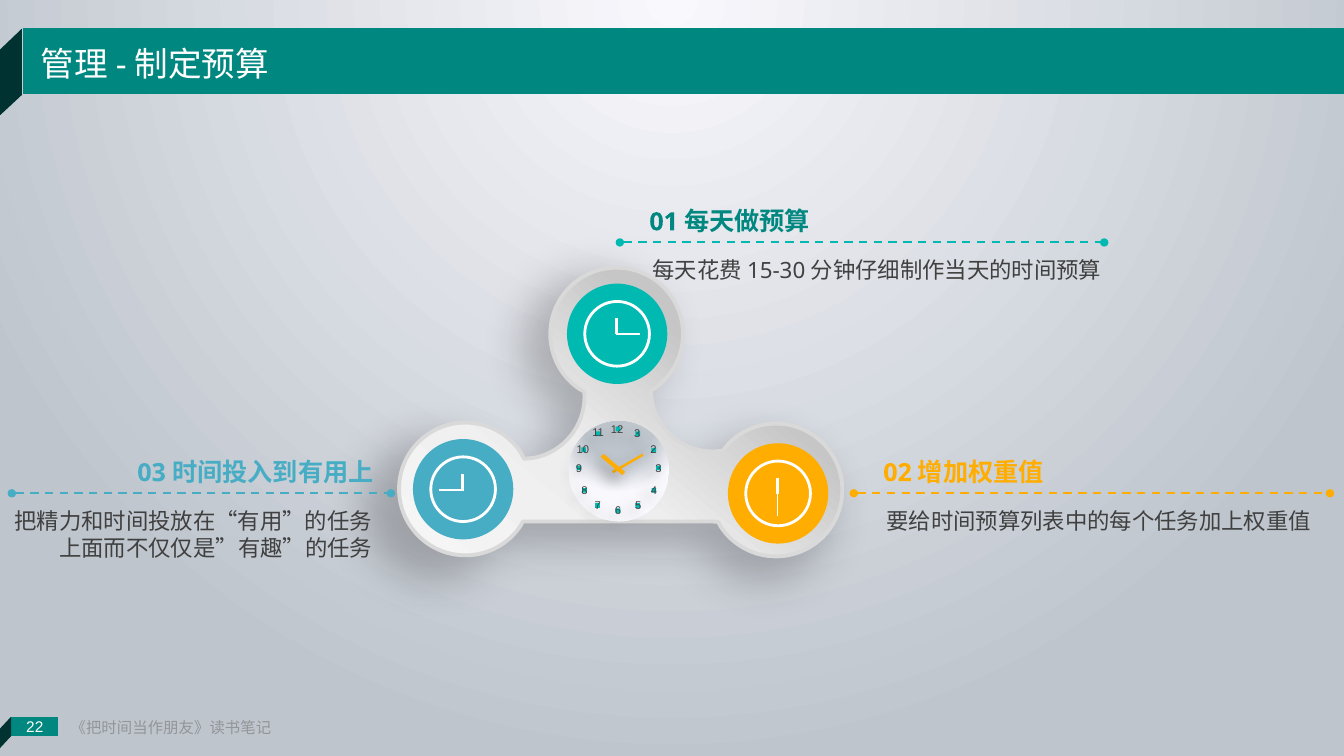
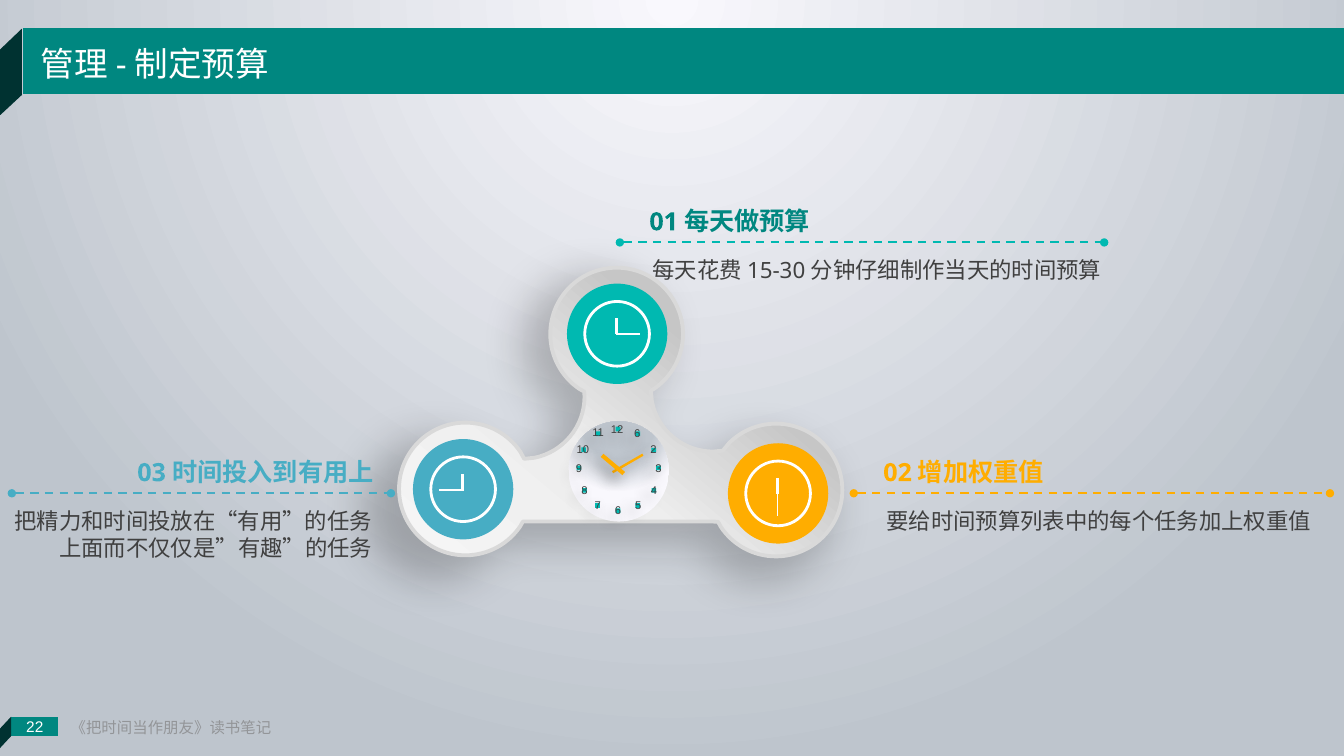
12 3: 3 -> 6 (637, 434)
